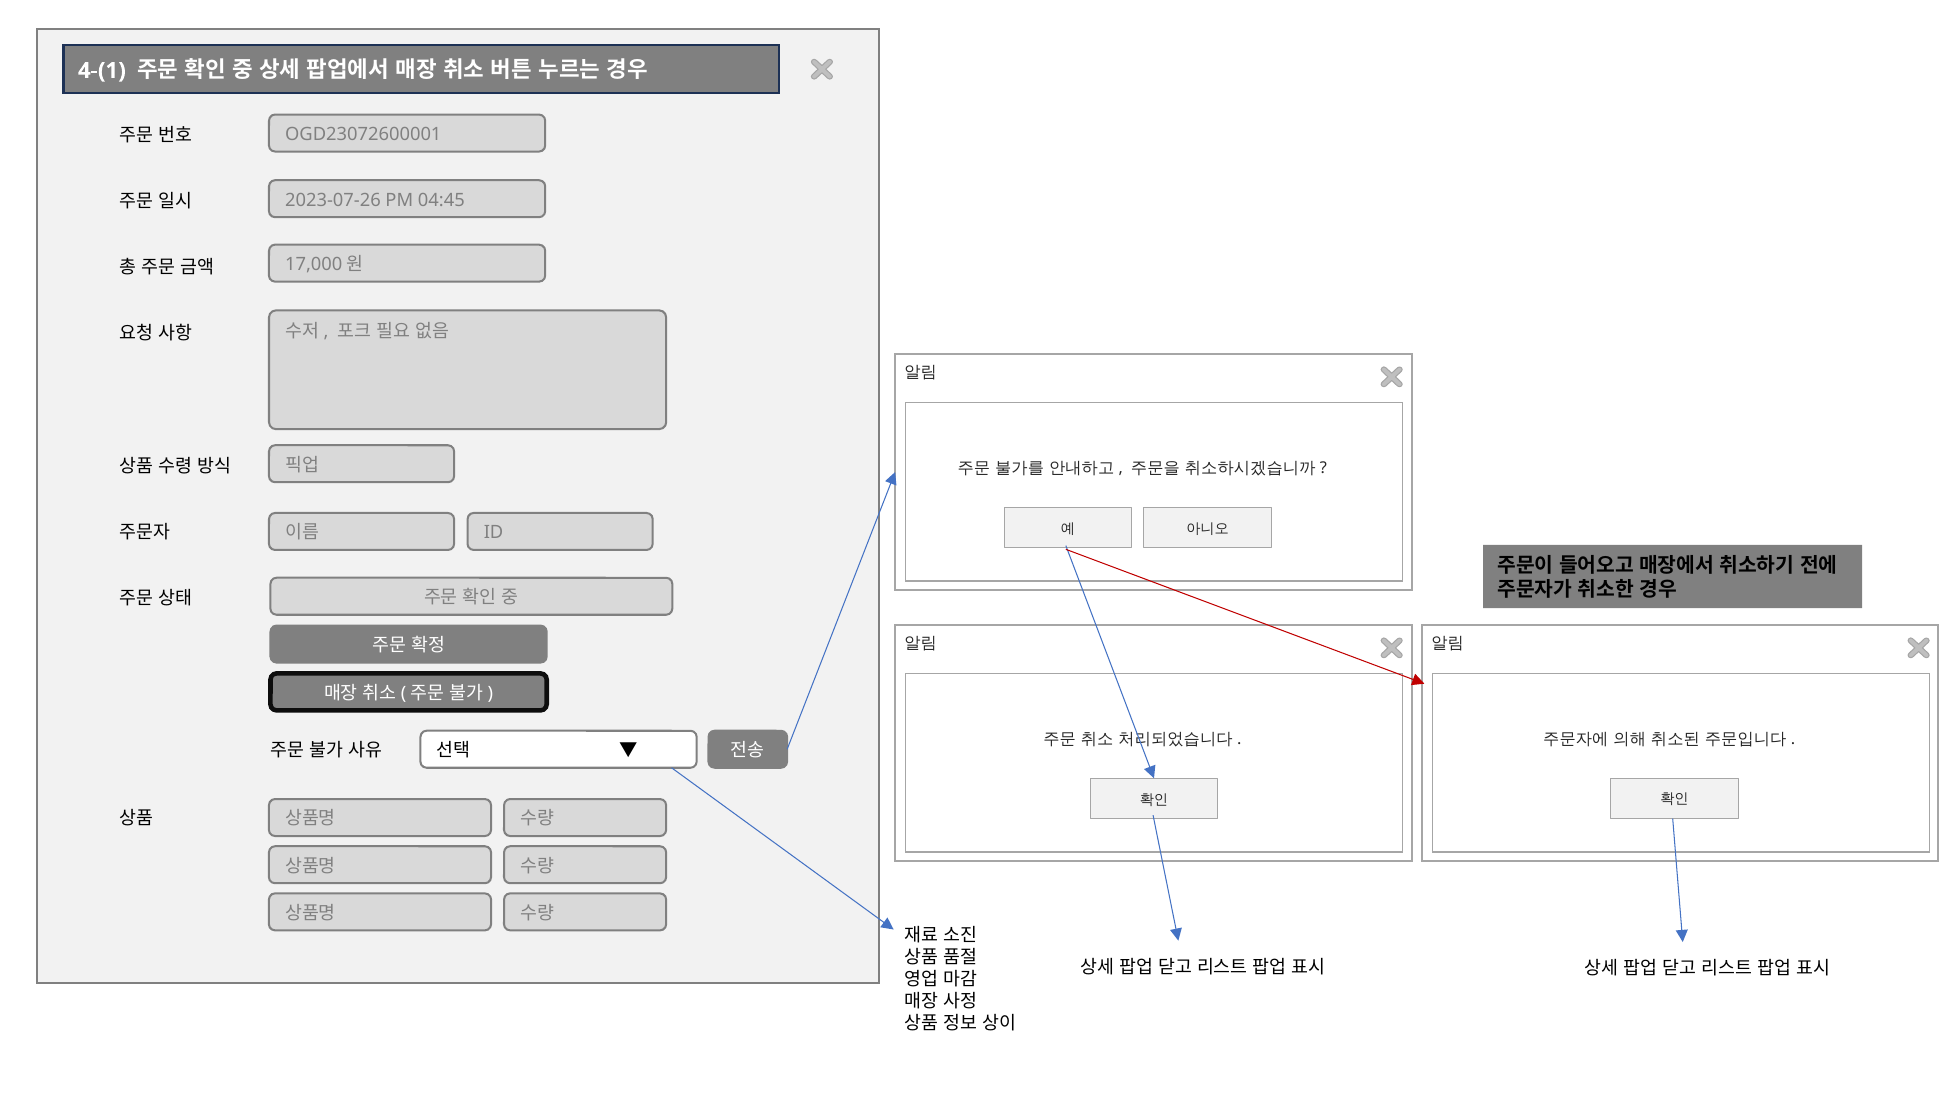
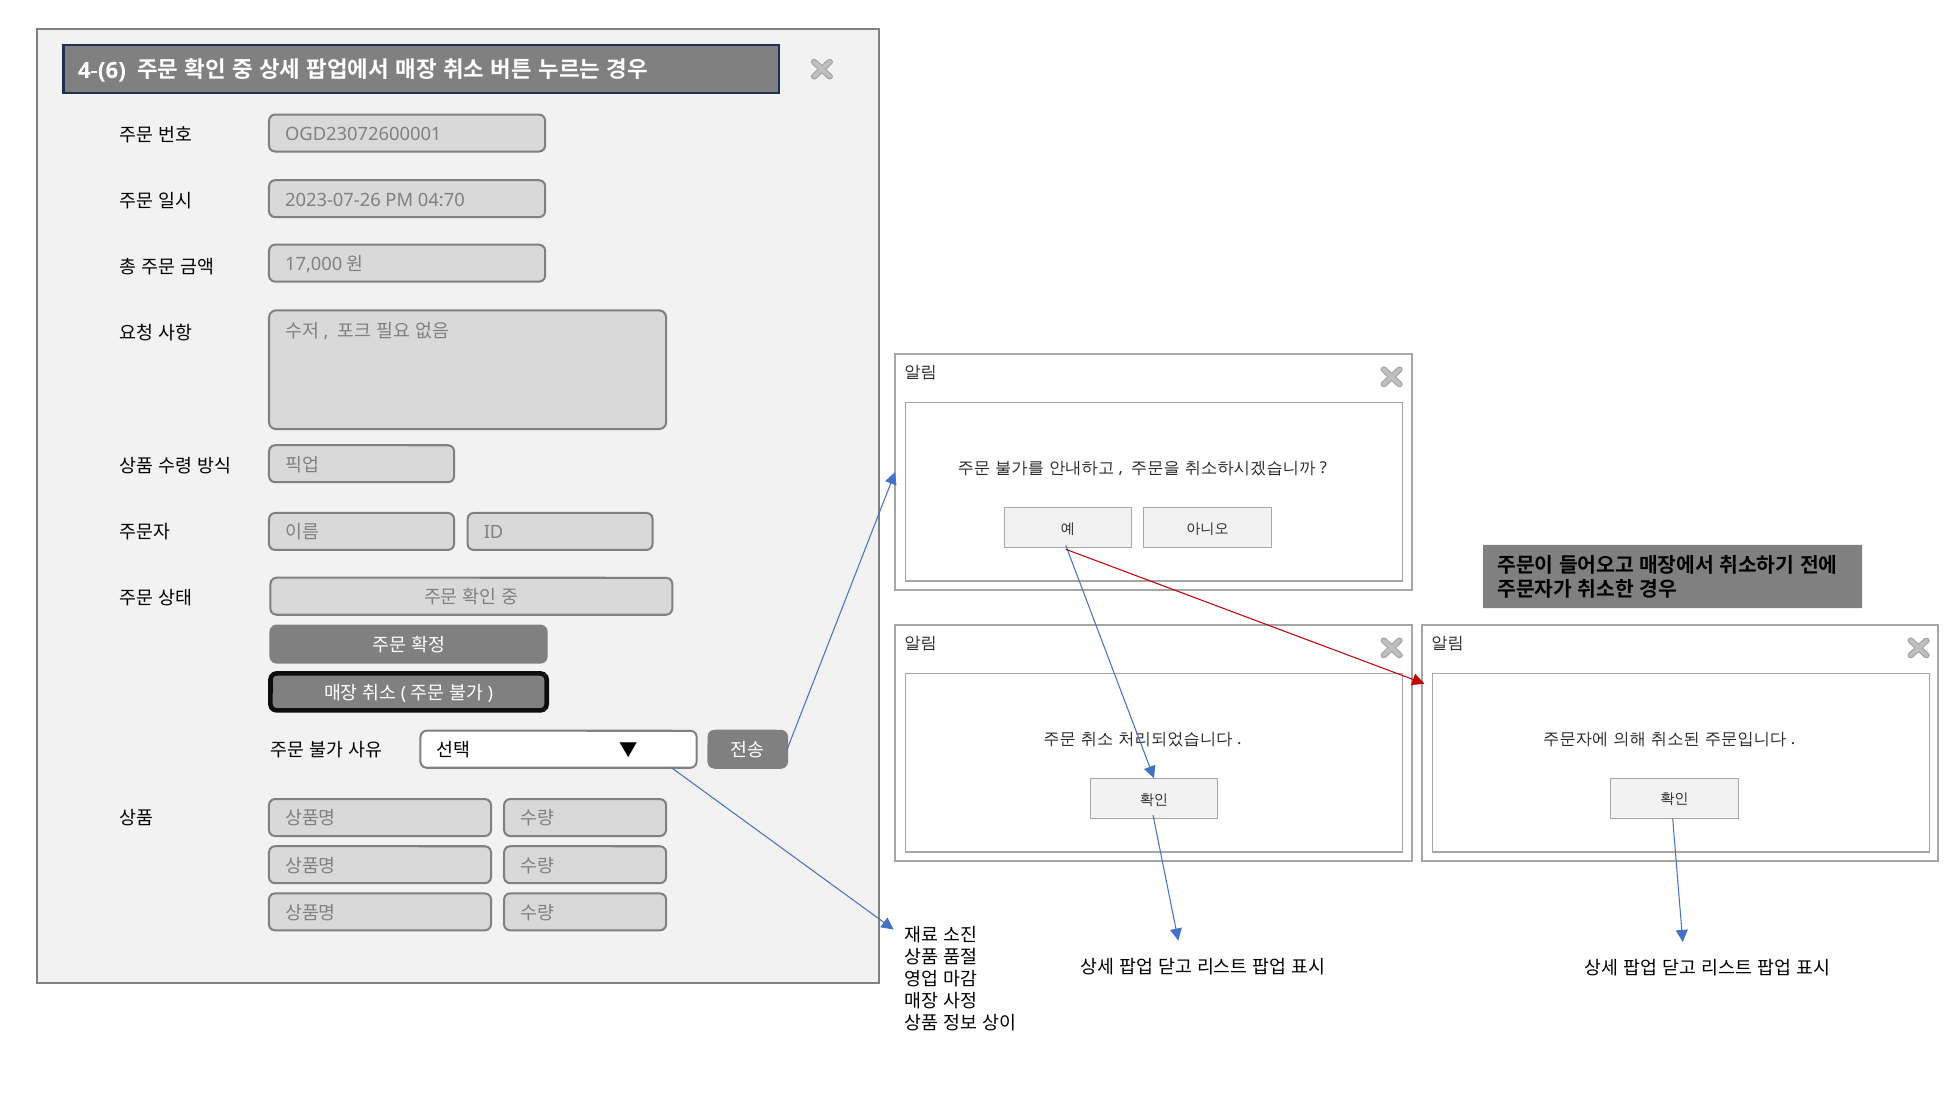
4-(1: 4-(1 -> 4-(6 (102, 71)
04:45: 04:45 -> 04:70 (441, 200)
